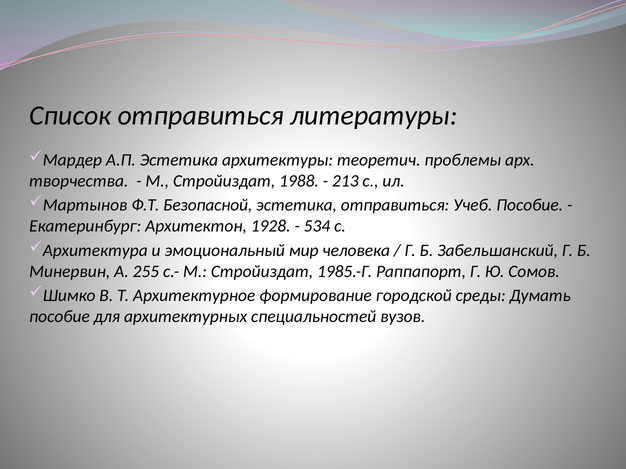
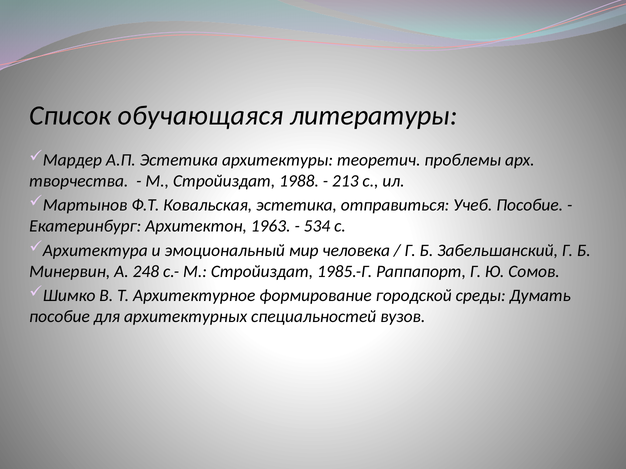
Список отправиться: отправиться -> обучающаяся (201, 116)
Безопасной: Безопасной -> Ковальская (208, 205)
1928: 1928 -> 1963 (271, 226)
255: 255 -> 248 (146, 272)
